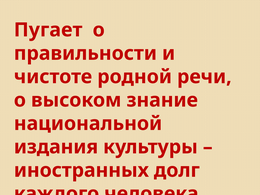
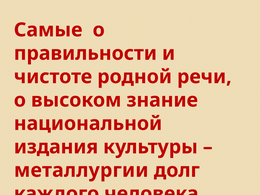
Пугает: Пугает -> Самые (48, 30)
иностранных: иностранных -> металлургии (81, 170)
